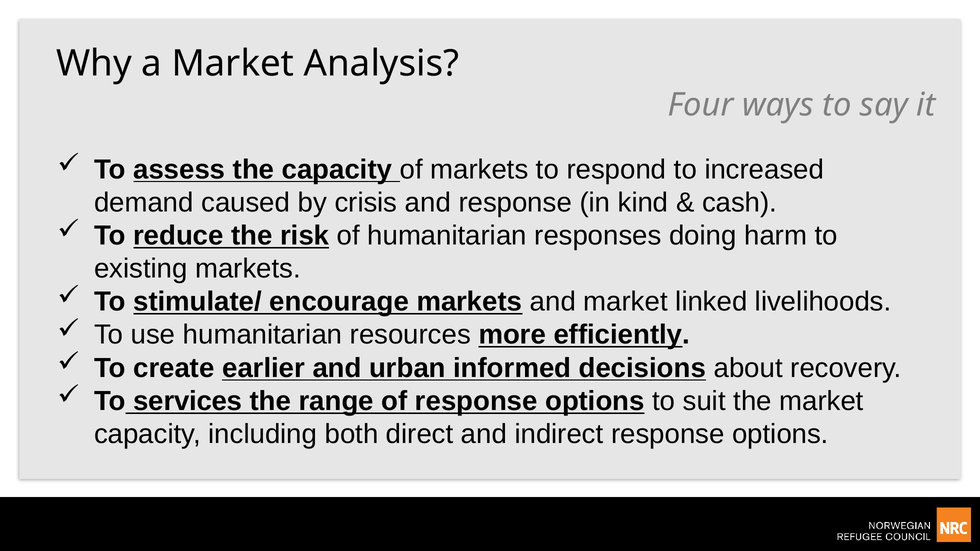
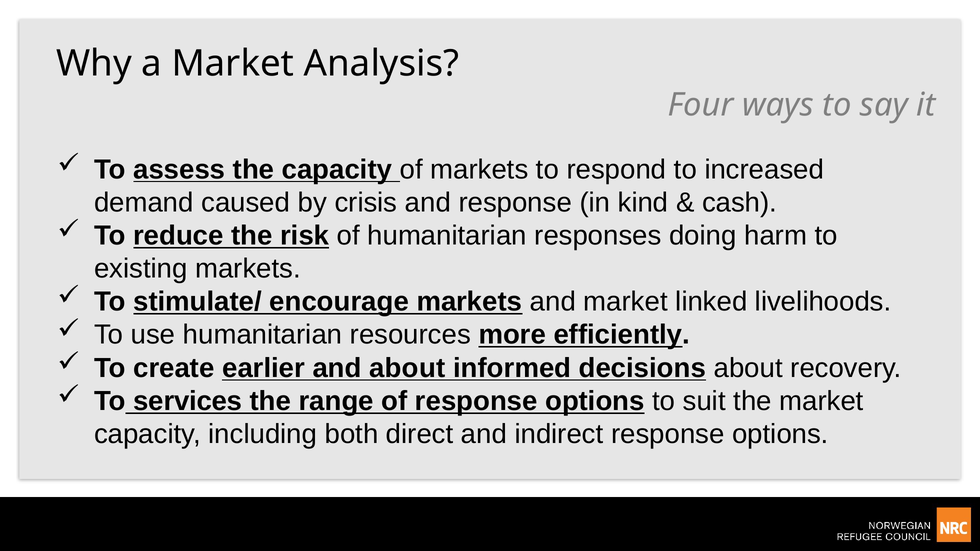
and urban: urban -> about (407, 368)
